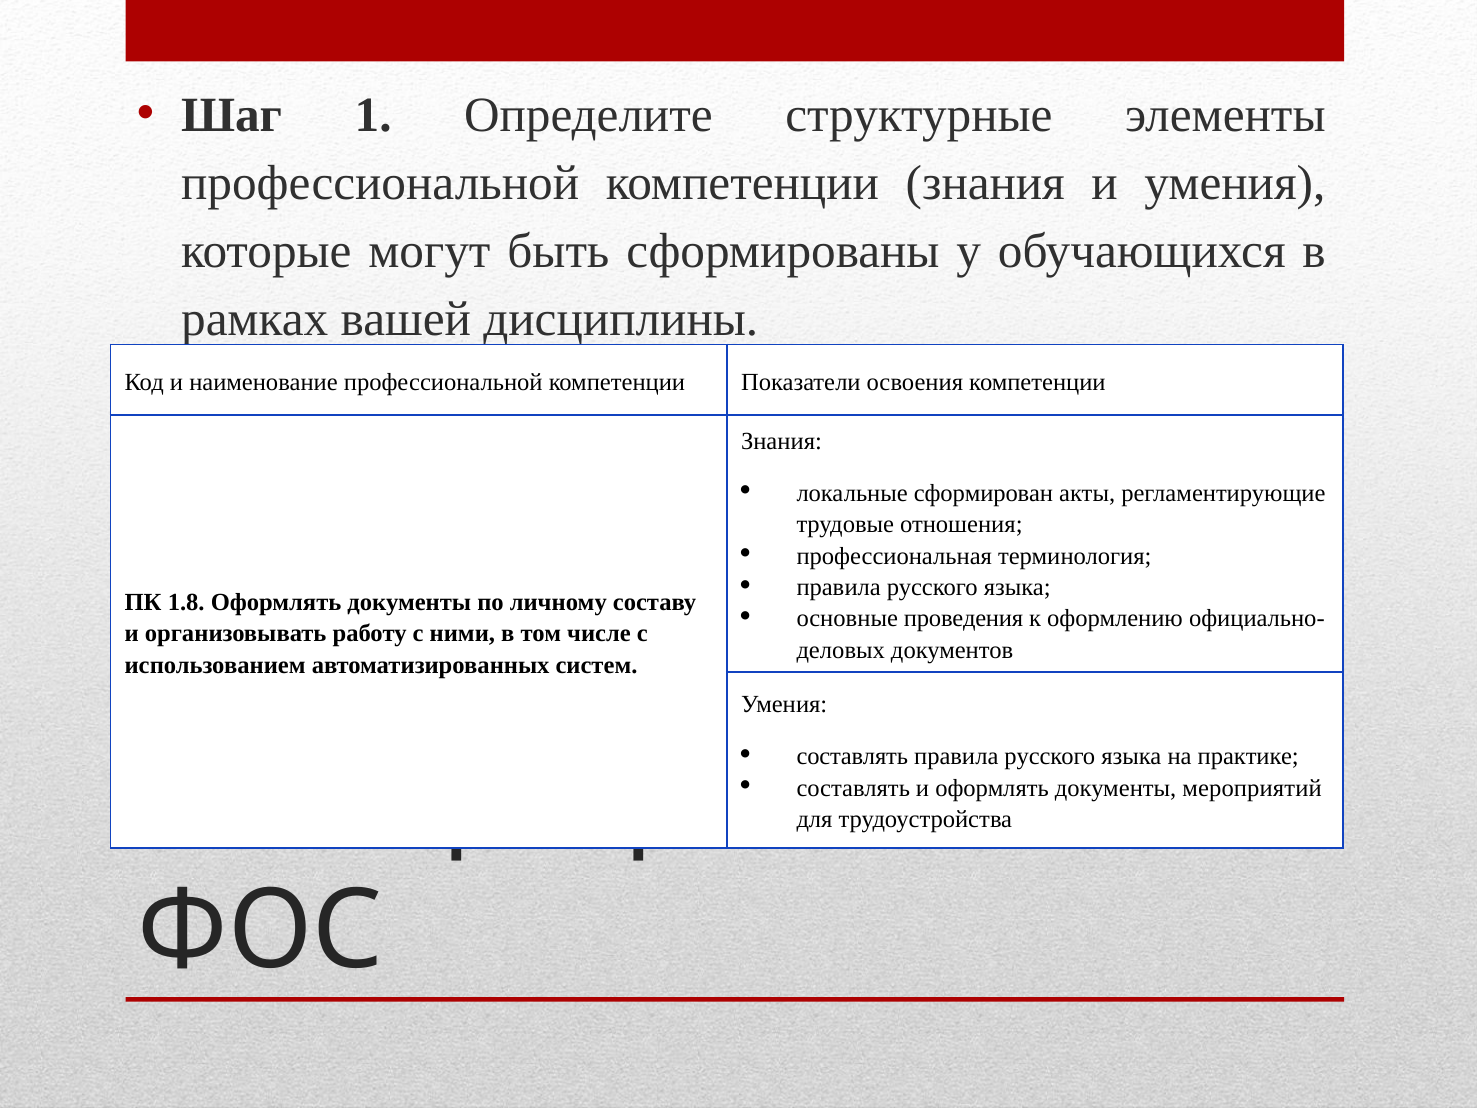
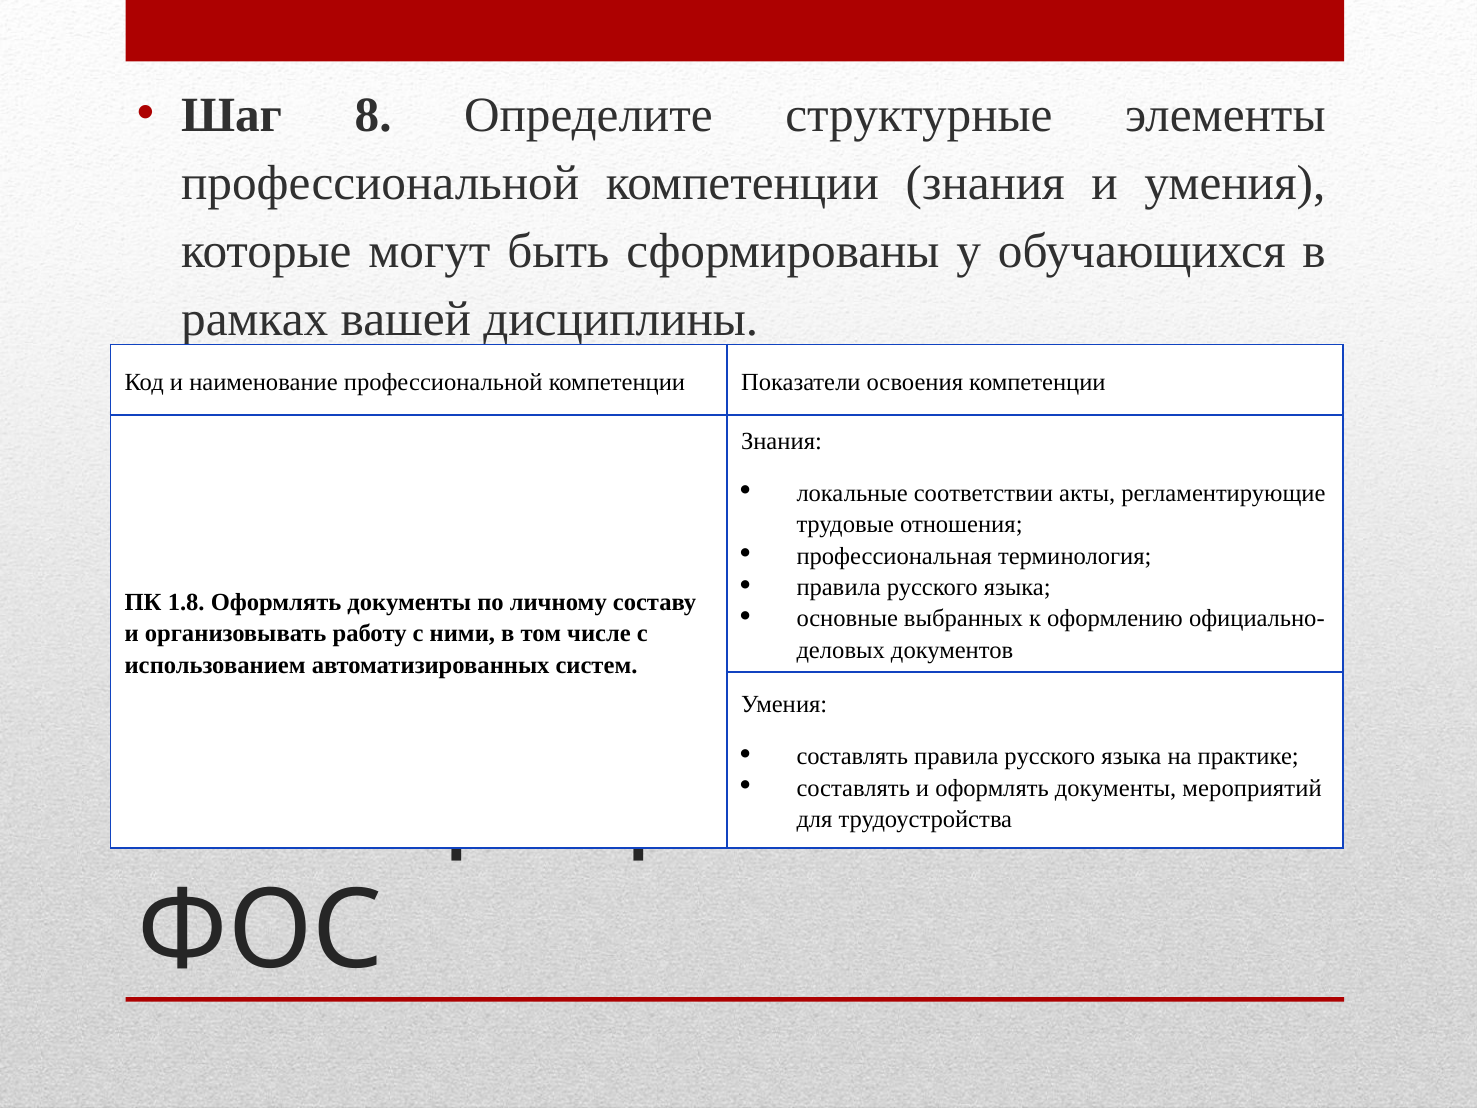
1: 1 -> 8 (373, 115)
сформирован: сформирован -> соответствии (983, 493)
проведения: проведения -> выбранных (963, 619)
